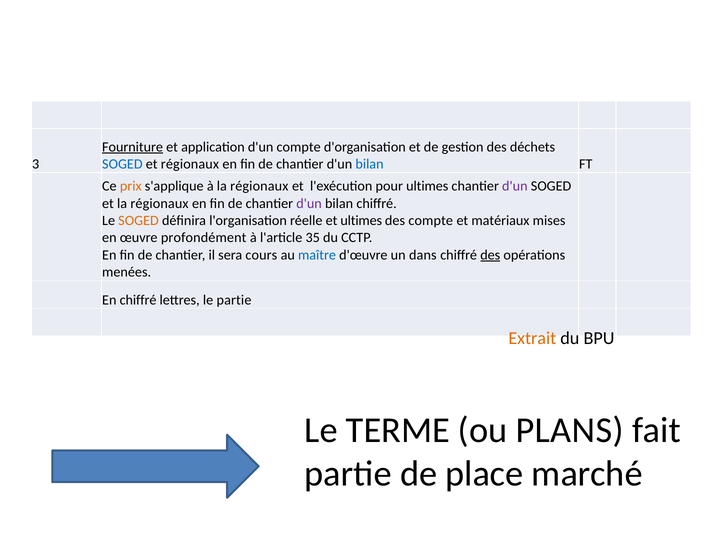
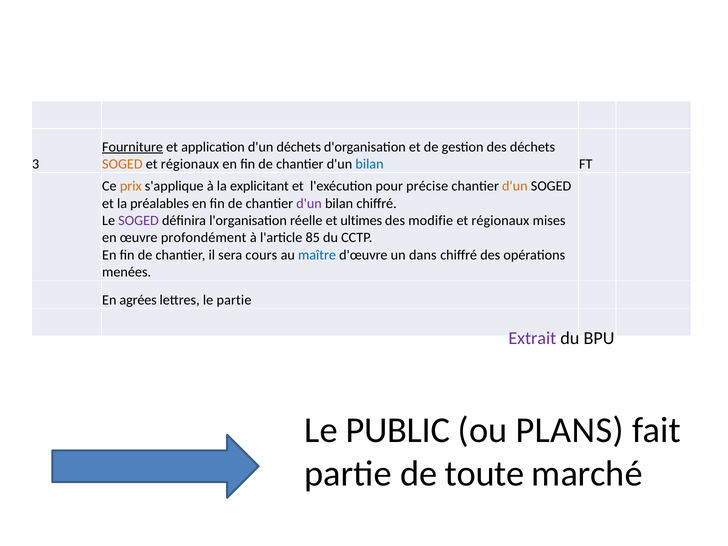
d'un compte: compte -> déchets (299, 147)
SOGED colour: blue -> orange (122, 164)
à la régionaux: régionaux -> explicitant (259, 186)
pour ultimes: ultimes -> précise (427, 186)
d'un colour: purple -> orange (515, 186)
et la régionaux: régionaux -> préalables (160, 203)
SOGED colour: orange -> purple (139, 221)
des compte: compte -> modifie (431, 221)
matériaux: matériaux -> régionaux (500, 221)
35: 35 -> 85 (313, 238)
des underline: present -> none (490, 255)
En chiffré: chiffré -> agrées (138, 300)
Extrait colour: orange -> purple (532, 338)
TERME: TERME -> PUBLIC (398, 430)
place: place -> toute (485, 474)
